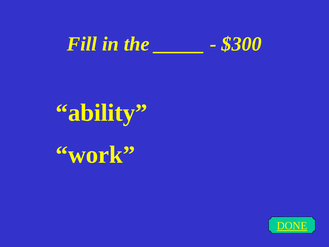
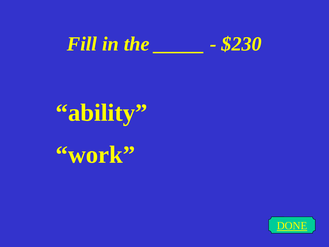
$300: $300 -> $230 (242, 44)
